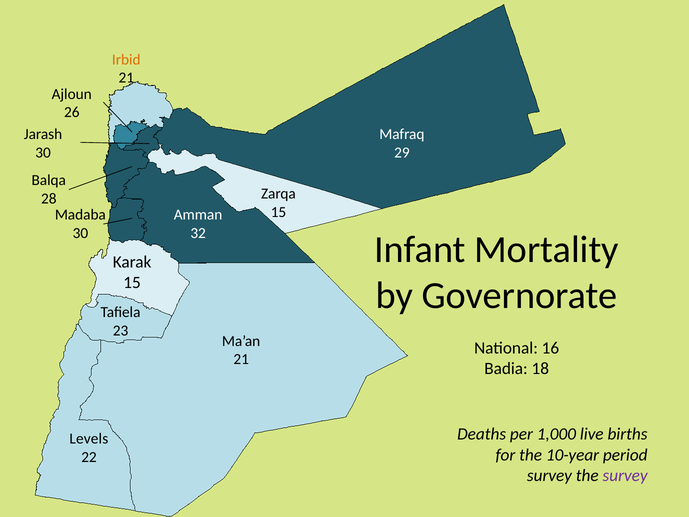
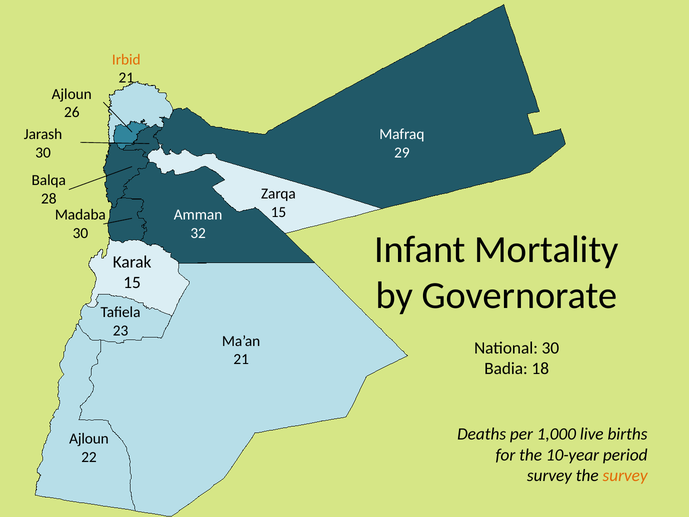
National 16: 16 -> 30 (550, 348)
Levels: Levels -> Ajloun (89, 438)
survey colour: purple -> orange (625, 475)
